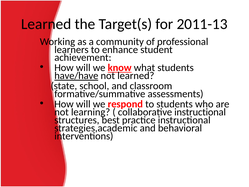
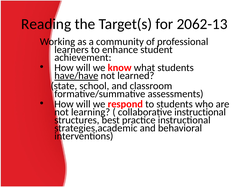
Learned: Learned -> Reading (46, 24)
2011-13: 2011-13 -> 2062-13 (202, 24)
know underline: present -> none (120, 68)
